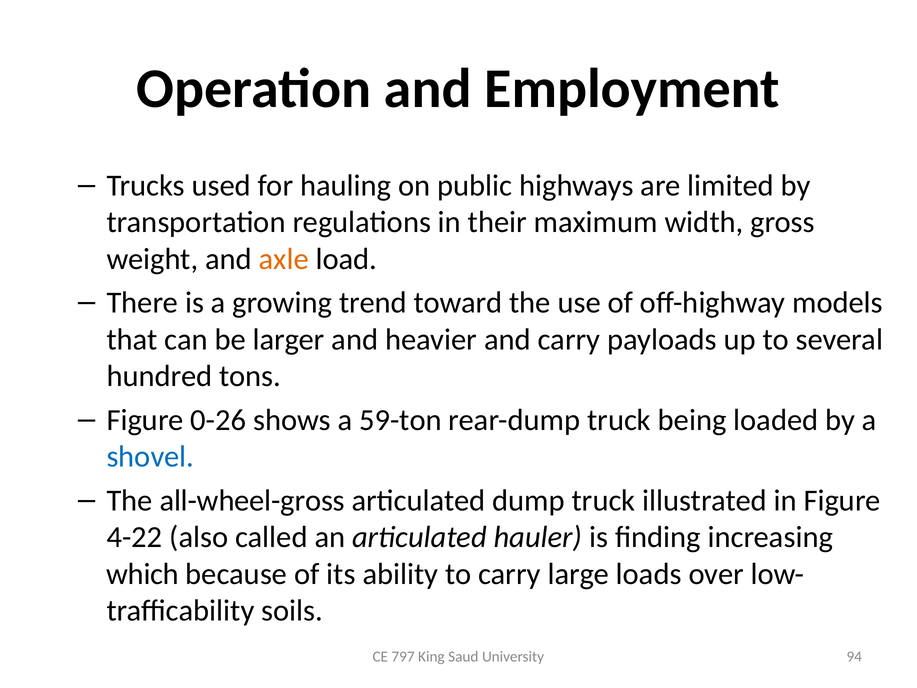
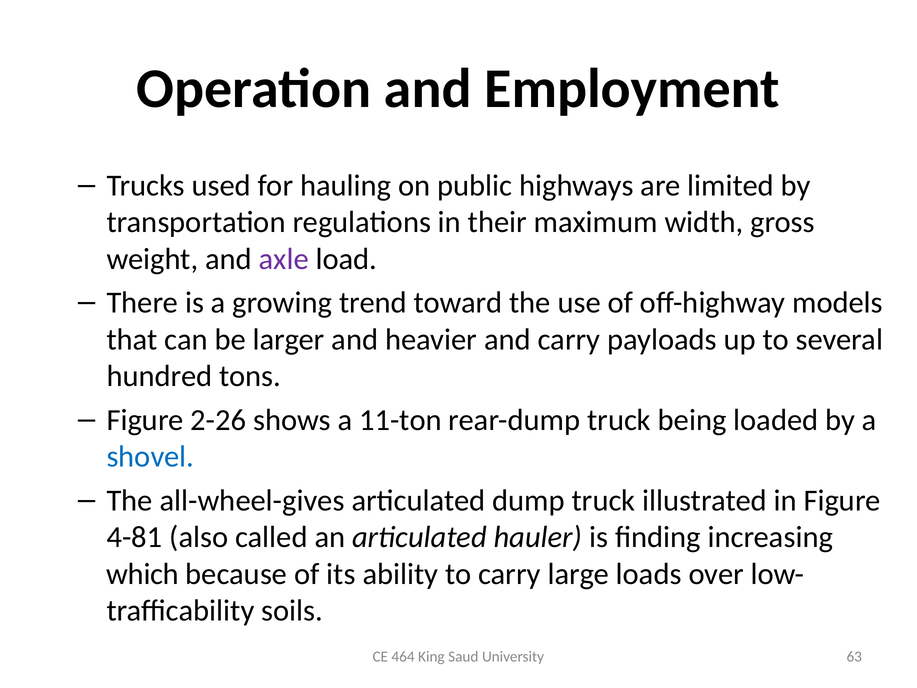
axle colour: orange -> purple (284, 259)
0-26: 0-26 -> 2-26 (218, 420)
59-ton: 59-ton -> 11-ton (400, 420)
all-wheel-gross: all-wheel-gross -> all-wheel-gives (252, 500)
4-22: 4-22 -> 4-81 (134, 537)
797: 797 -> 464 (403, 657)
94: 94 -> 63 (854, 657)
